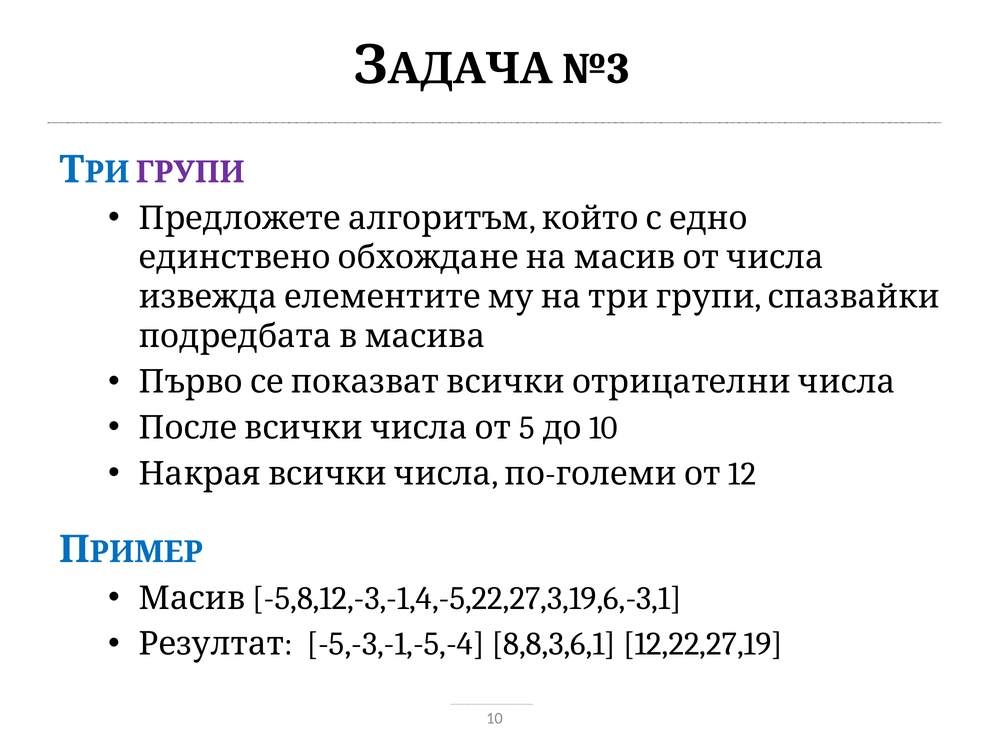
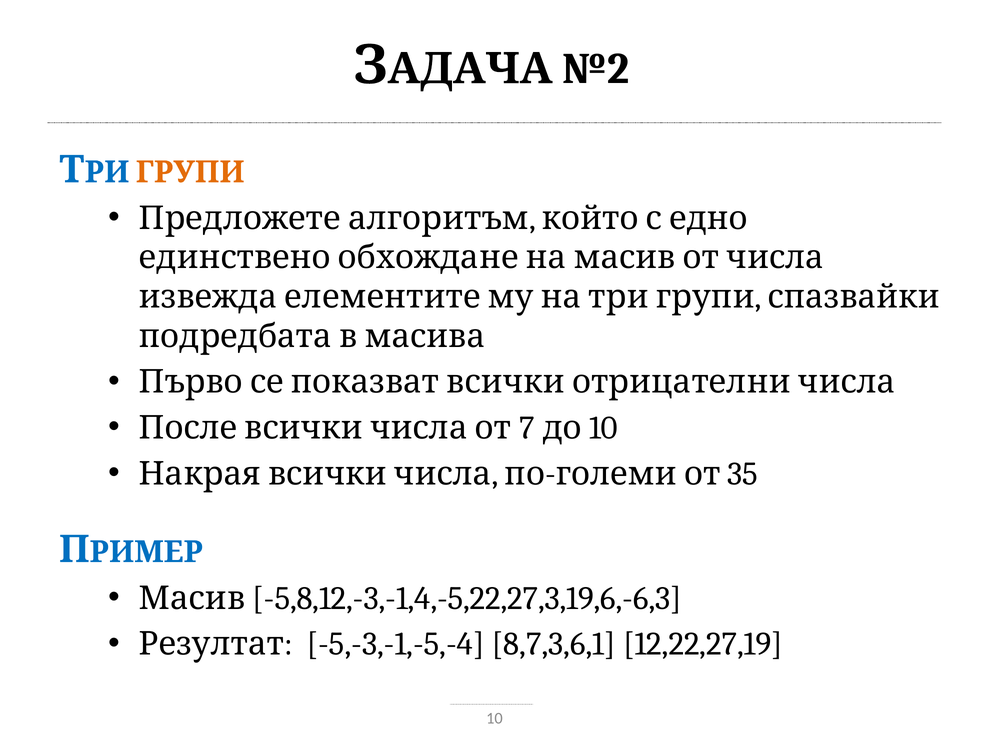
№3: №3 -> №2 (596, 69)
ГРУПИ colour: purple -> orange (190, 172)
5: 5 -> 7 (527, 428)
12: 12 -> 35 (743, 474)
-5,8,12,-3,-1,4,-5,22,27,3,19,6,-3,1: -5,8,12,-3,-1,4,-5,22,27,3,19,6,-3,1 -> -5,8,12,-3,-1,4,-5,22,27,3,19,6,-6,3 (467, 598)
8,8,3,6,1: 8,8,3,6,1 -> 8,7,3,6,1 (554, 644)
